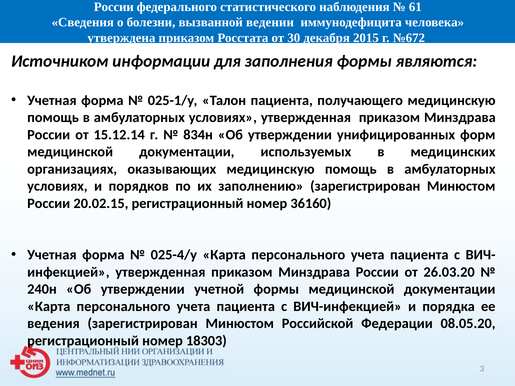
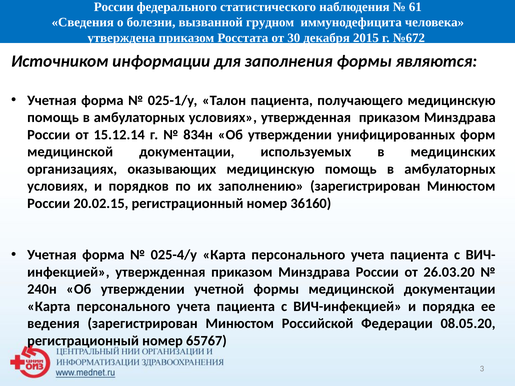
ведении: ведении -> грудном (270, 22)
18303: 18303 -> 65767 (206, 341)
